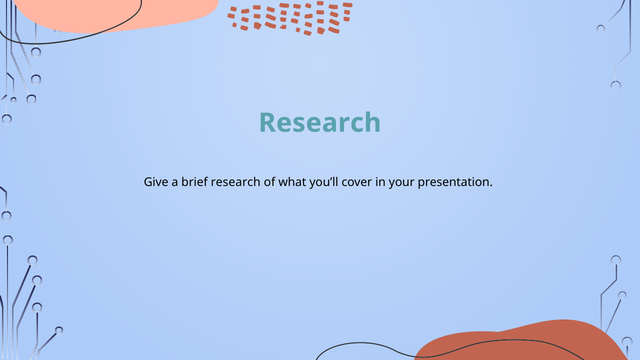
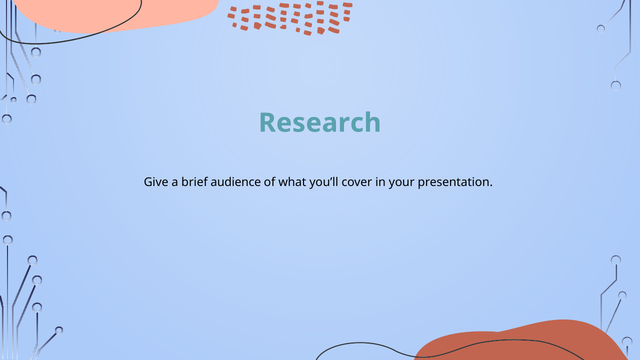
brief research: research -> audience (236, 182)
